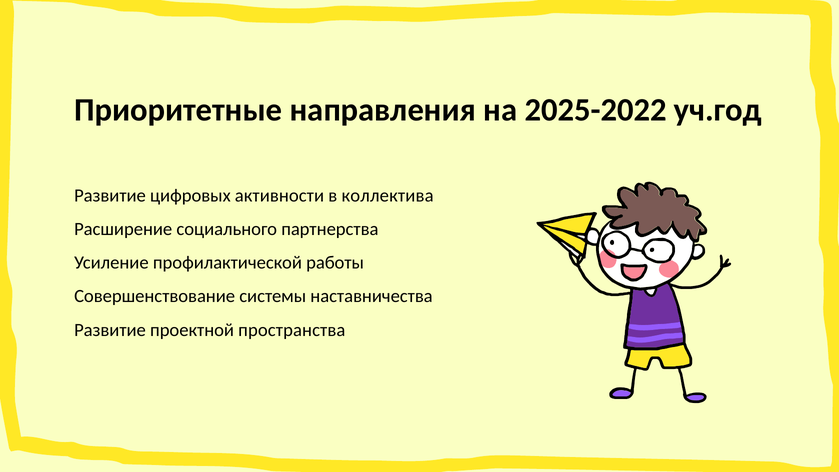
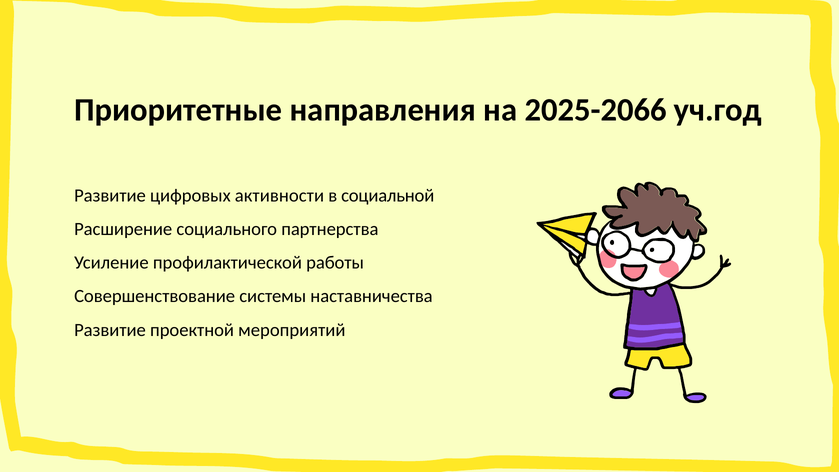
2025-2022: 2025-2022 -> 2025-2066 (596, 110)
коллектива: коллектива -> социальной (388, 196)
пространства: пространства -> мероприятий (292, 330)
